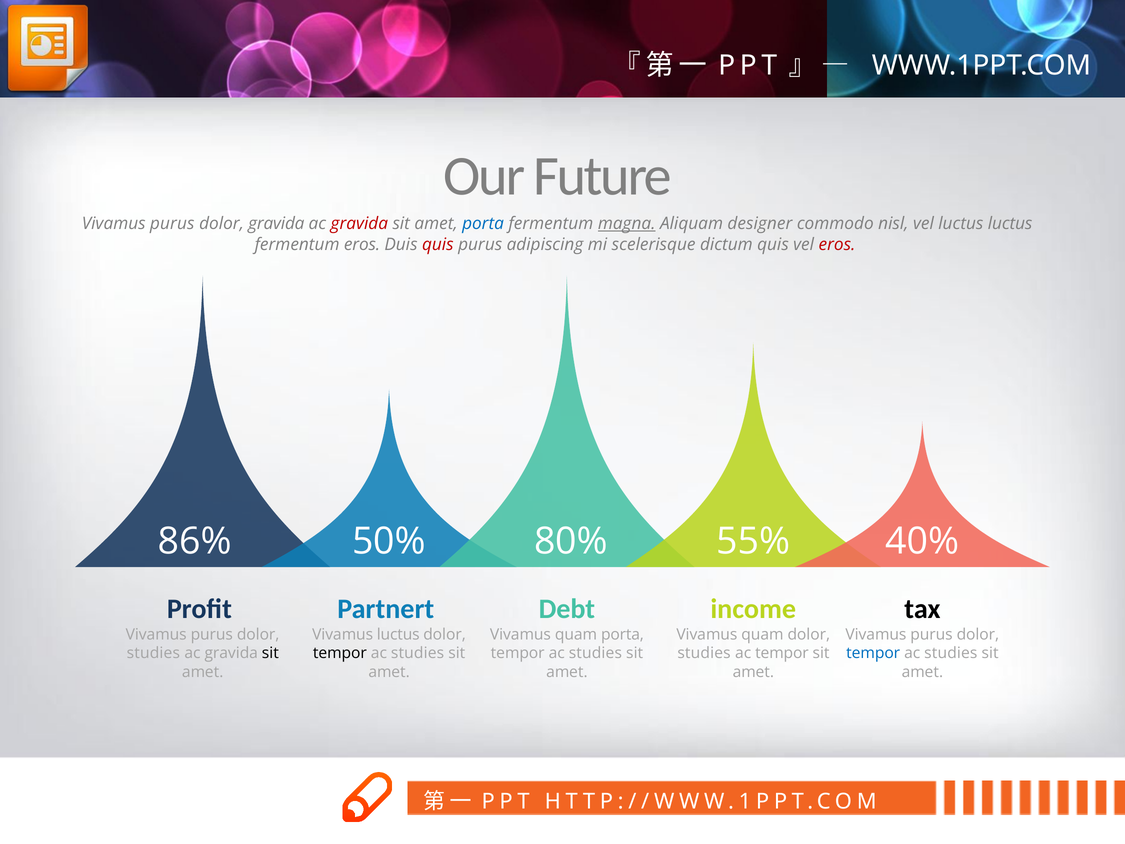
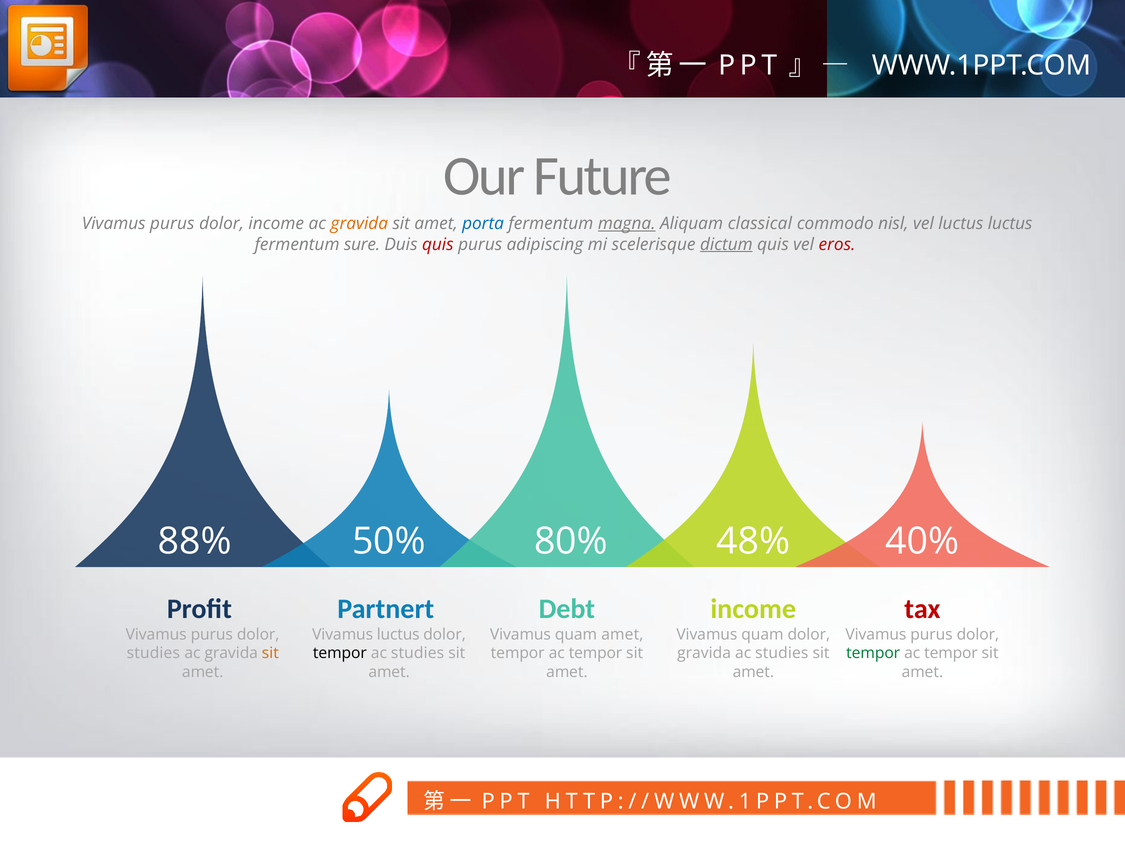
dolor gravida: gravida -> income (276, 224)
gravida colour: red -> orange (359, 224)
designer: designer -> classical (760, 224)
fermentum eros: eros -> sure (362, 244)
dictum underline: none -> present (726, 244)
86%: 86% -> 88% (195, 541)
55%: 55% -> 48% (753, 541)
tax colour: black -> red (922, 609)
quam porta: porta -> amet (622, 634)
sit colour: black -> orange (270, 653)
studies: studies -> tempor (595, 653)
studies: studies -> gravida (704, 653)
tempor: tempor -> studies (782, 653)
tempor colour: blue -> green (873, 653)
studies: studies -> tempor (951, 653)
